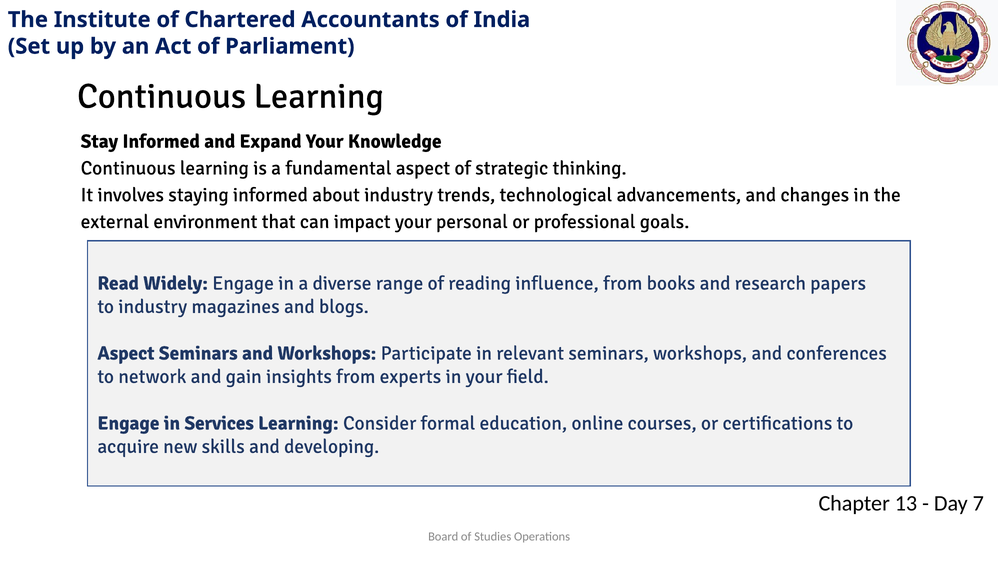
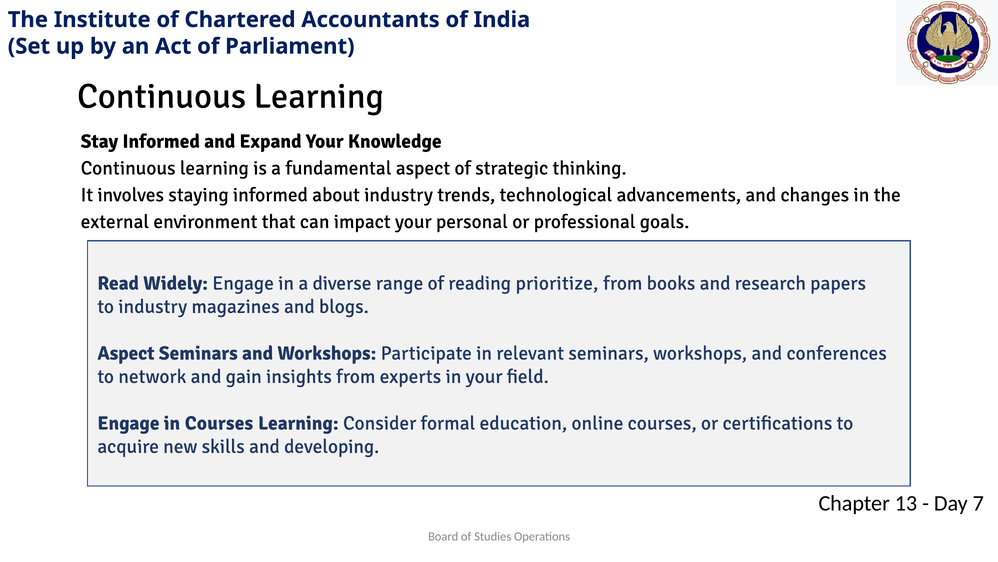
influence: influence -> prioritize (557, 283)
in Services: Services -> Courses (219, 423)
